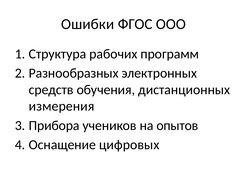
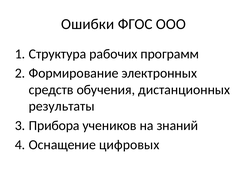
Разнообразных: Разнообразных -> Формирование (74, 73)
измерения: измерения -> результаты (62, 106)
опытов: опытов -> знаний (177, 125)
